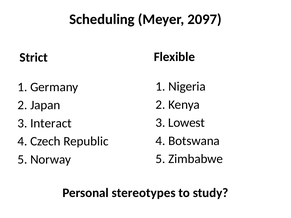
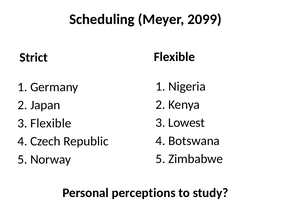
2097: 2097 -> 2099 (205, 19)
3 Interact: Interact -> Flexible (51, 123)
stereotypes: stereotypes -> perceptions (144, 193)
